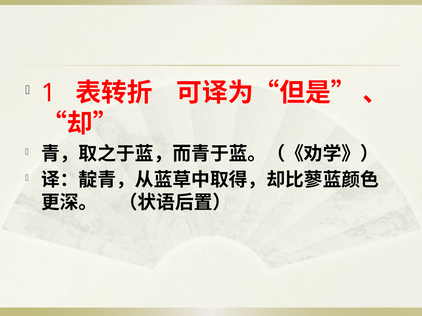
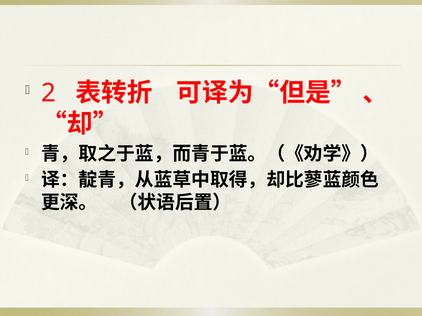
1: 1 -> 2 (48, 93)
